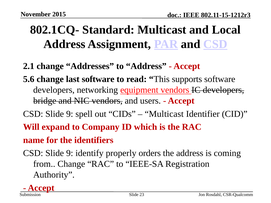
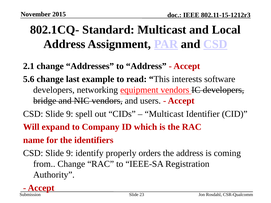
last software: software -> example (98, 79)
supports: supports -> interests (187, 79)
